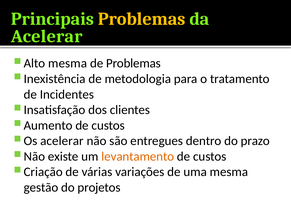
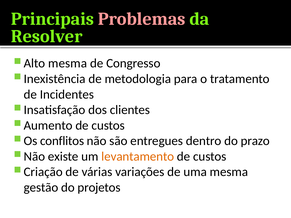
Problemas colour: yellow -> pink (142, 19)
Acelerar: Acelerar -> Resolver (47, 36)
de Problemas: Problemas -> Congresso (133, 63)
acelerar: acelerar -> conflitos (62, 141)
